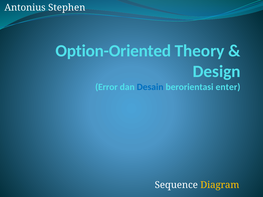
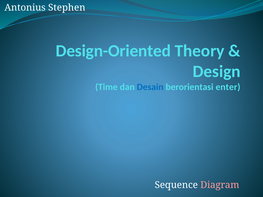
Option-Oriented: Option-Oriented -> Design-Oriented (113, 51)
Error: Error -> Time (106, 87)
Diagram colour: yellow -> pink (220, 185)
